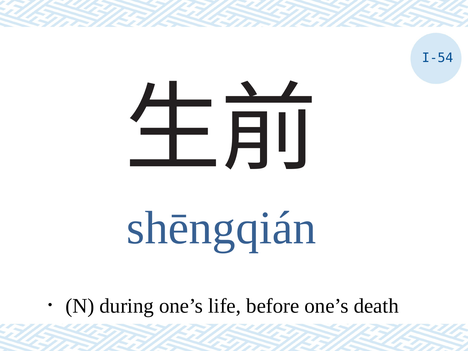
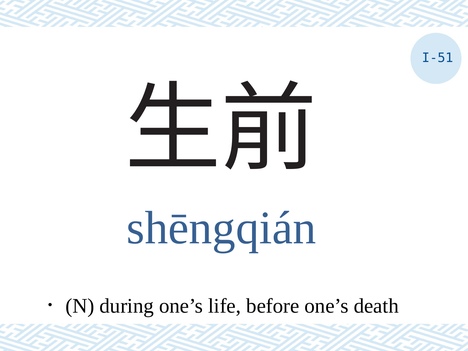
I-54: I-54 -> I-51 (438, 58)
